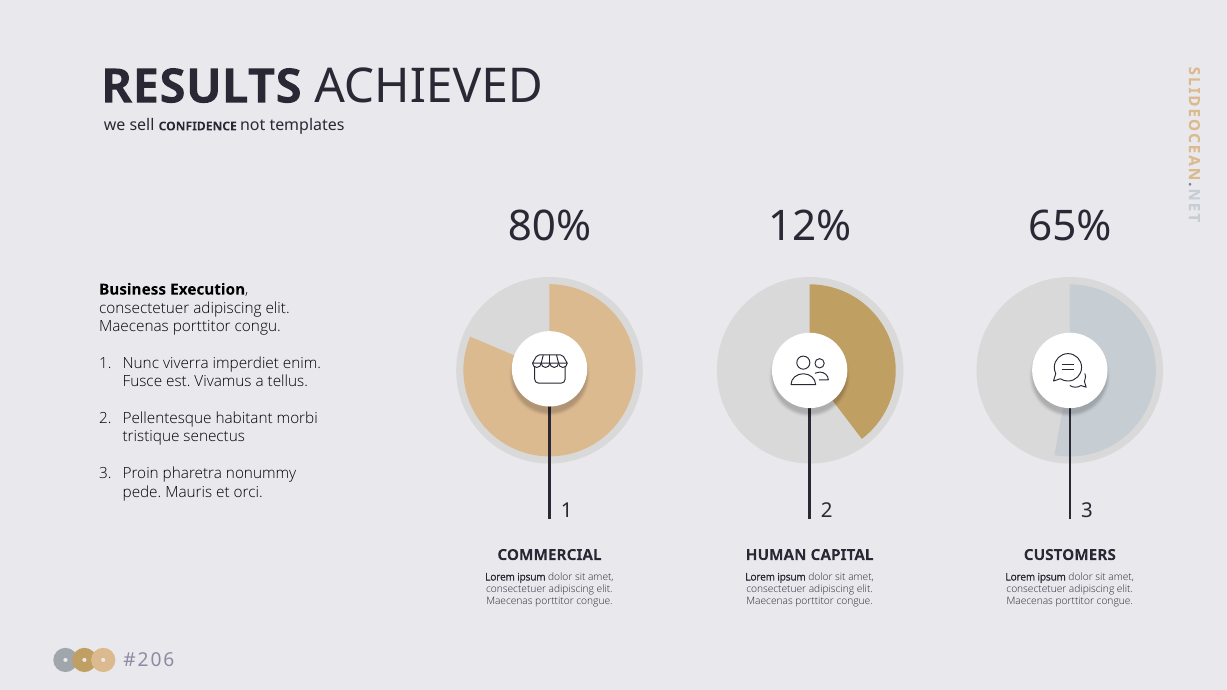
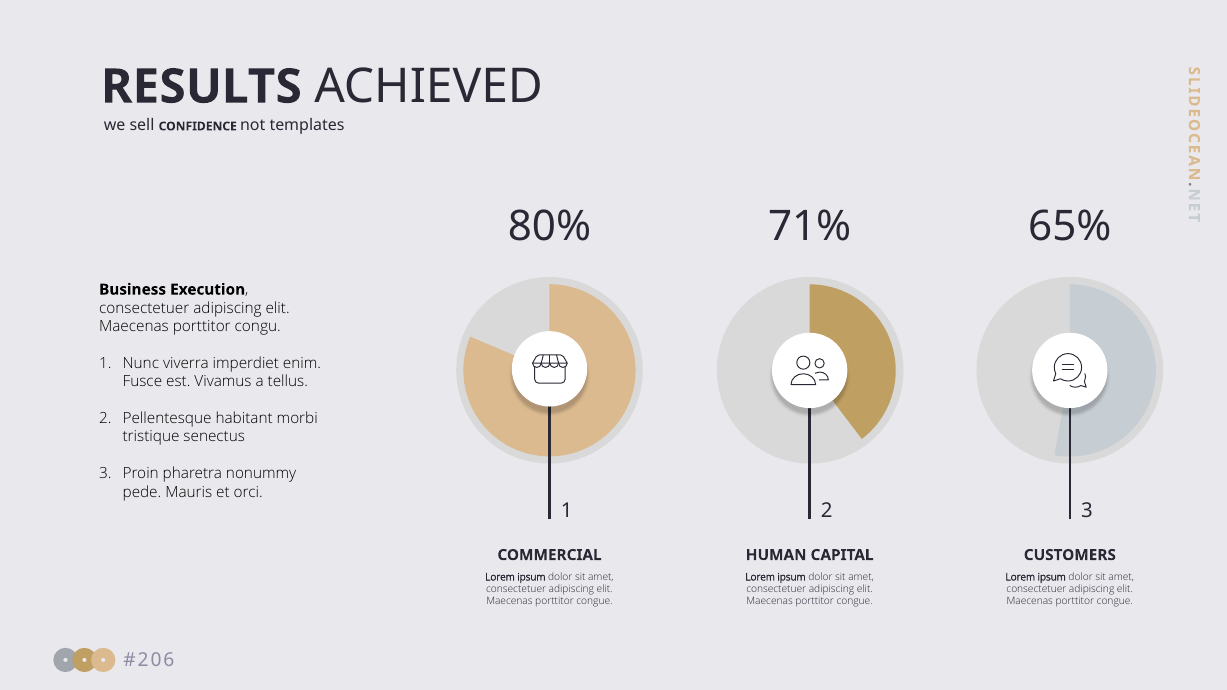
12%: 12% -> 71% (810, 227)
